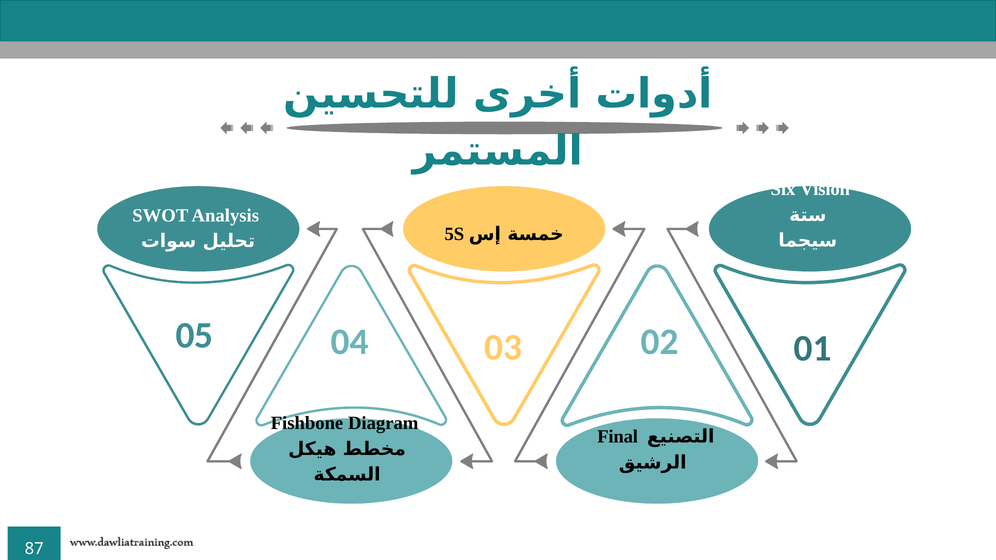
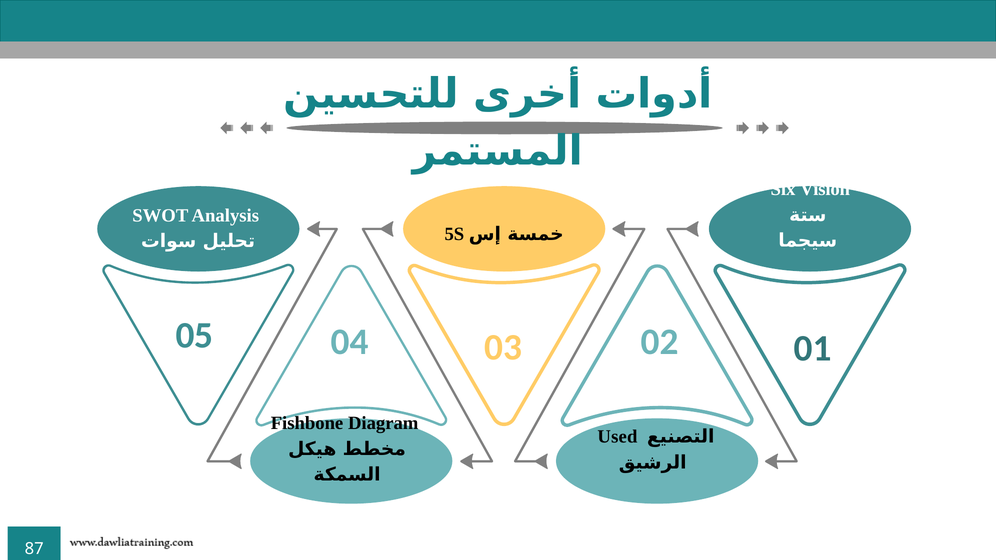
Final: Final -> Used (617, 437)
